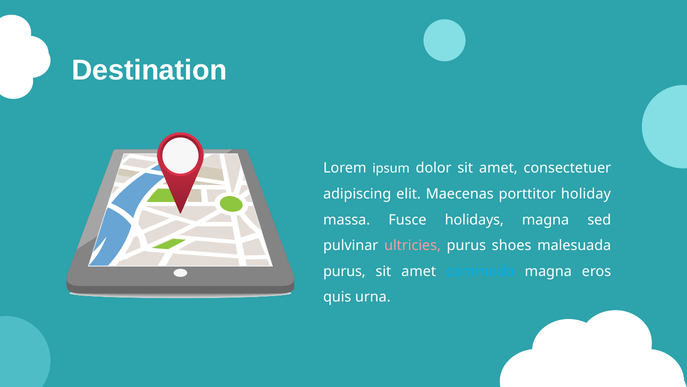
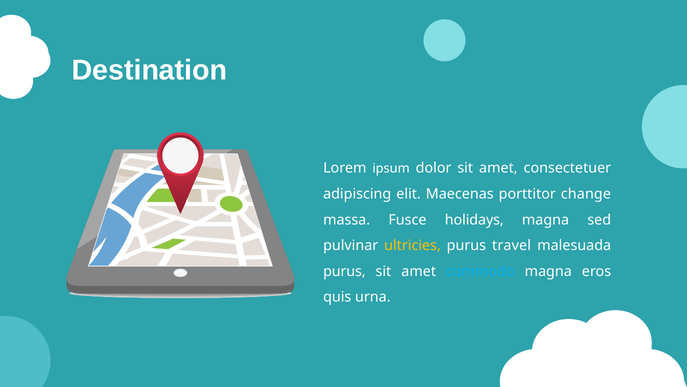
holiday: holiday -> change (586, 194)
ultricies colour: pink -> yellow (413, 245)
shoes: shoes -> travel (512, 245)
